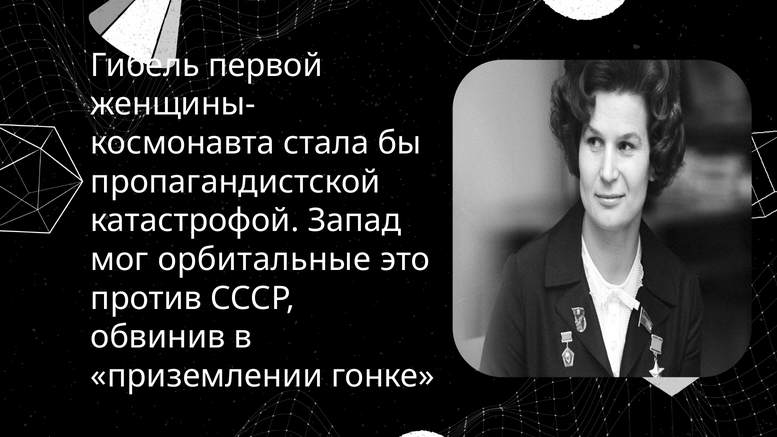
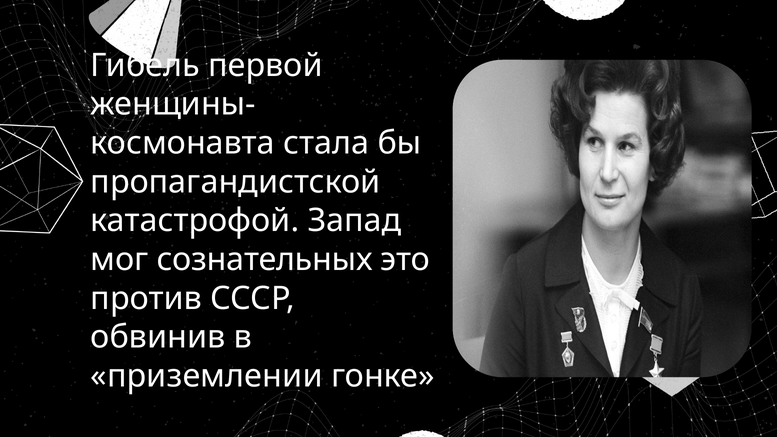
орбитальные: орбитальные -> сознательных (265, 260)
